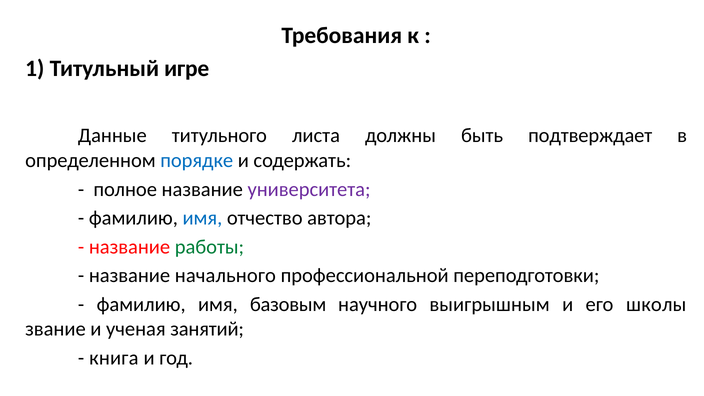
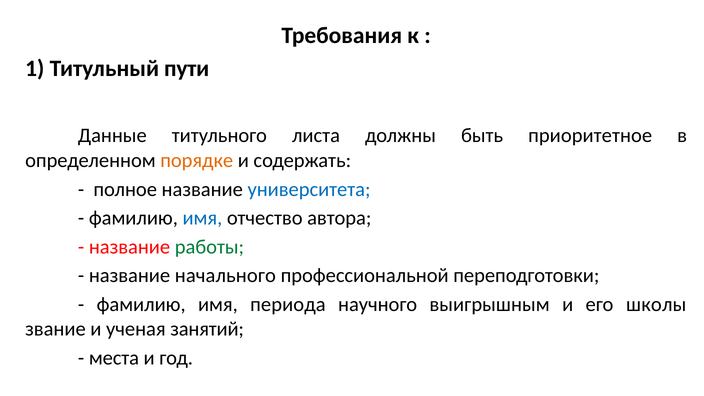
игре: игре -> пути (187, 69)
подтверждает: подтверждает -> приоритетное (590, 135)
порядке colour: blue -> orange (197, 160)
университета colour: purple -> blue (309, 189)
базовым: базовым -> периода (288, 304)
книга: книга -> места (114, 358)
